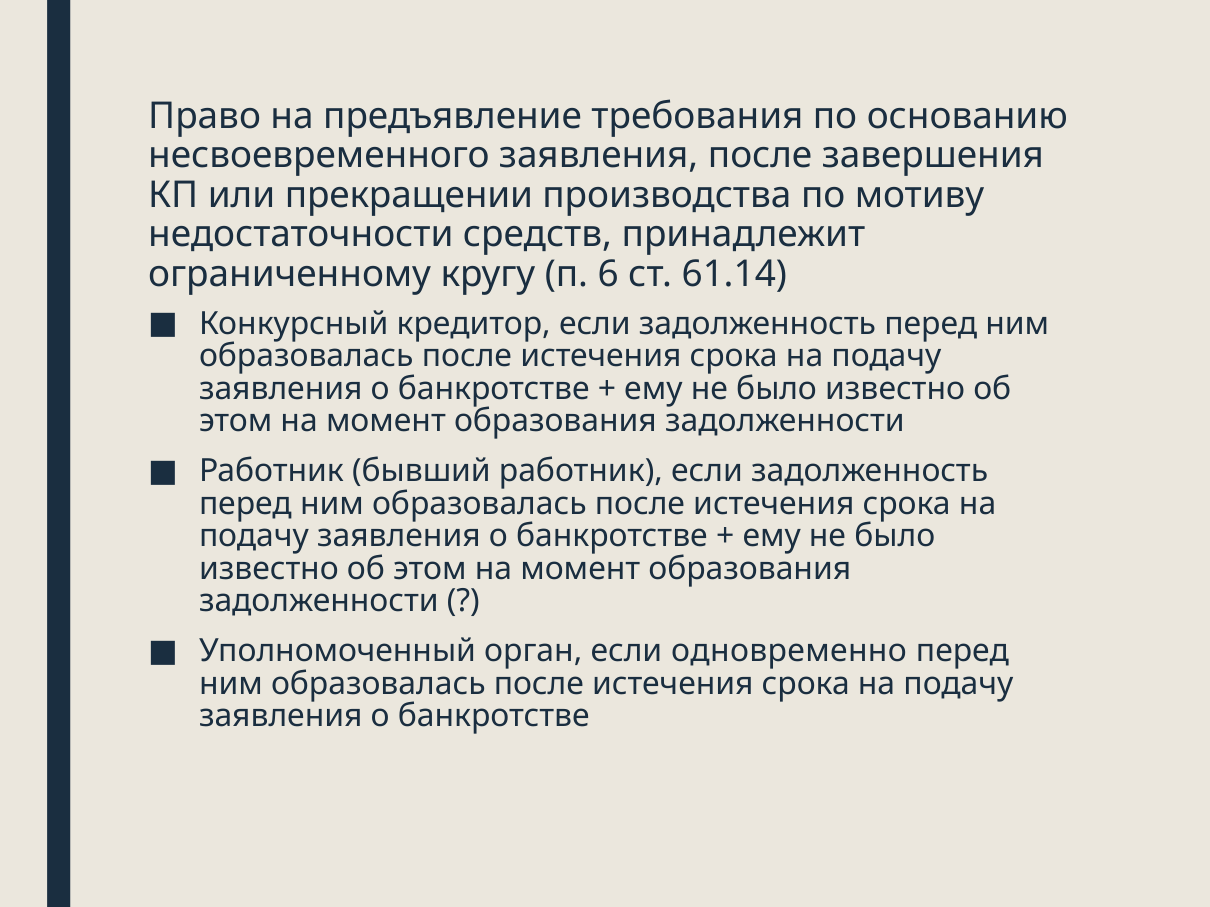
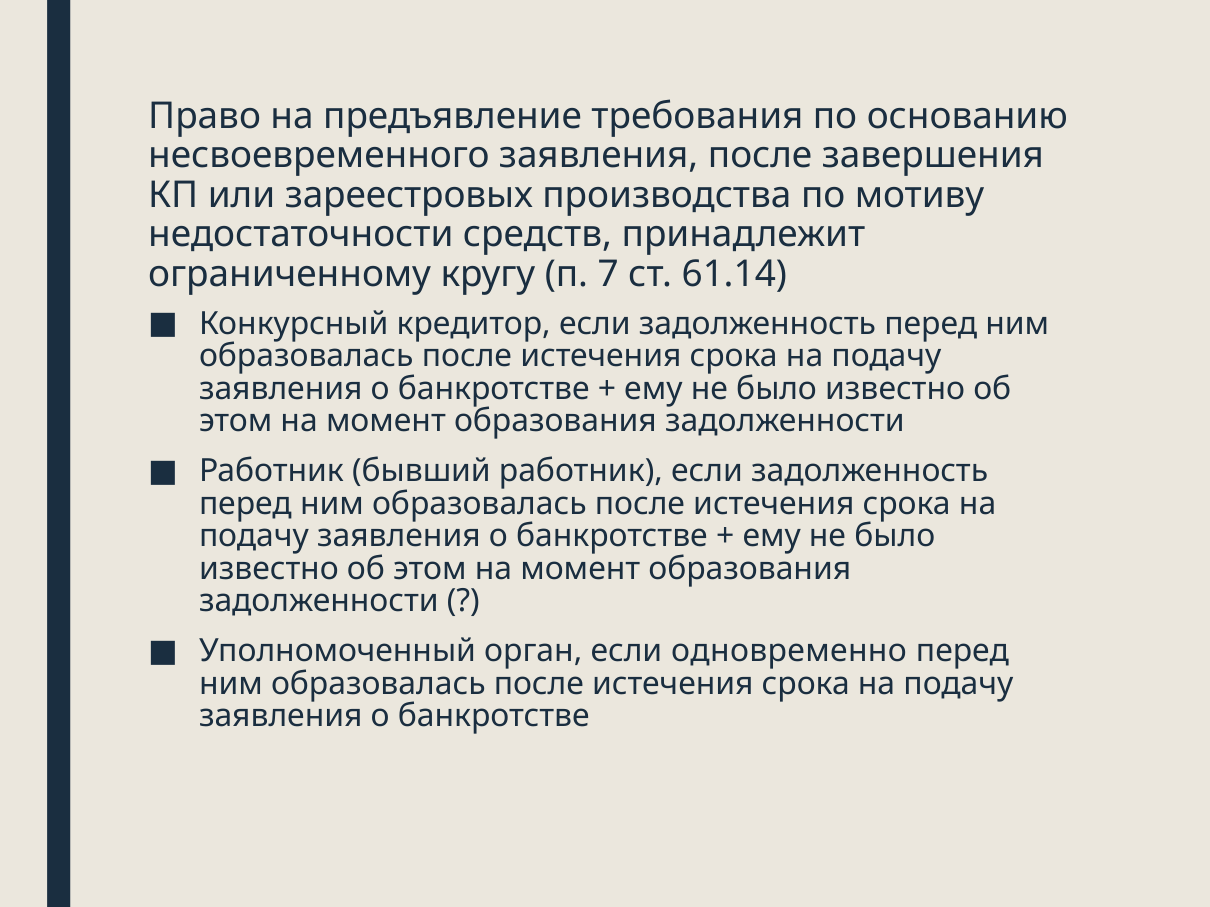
прекращении: прекращении -> зареестровых (409, 195)
6: 6 -> 7 (608, 274)
